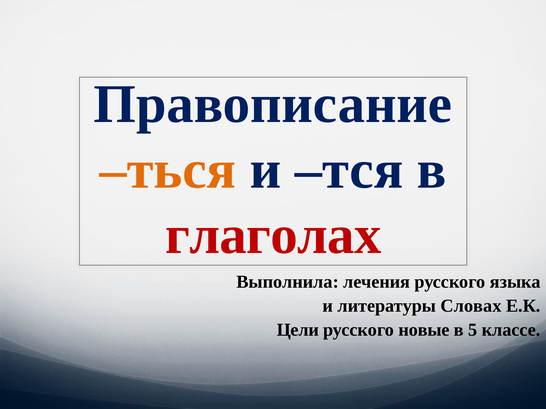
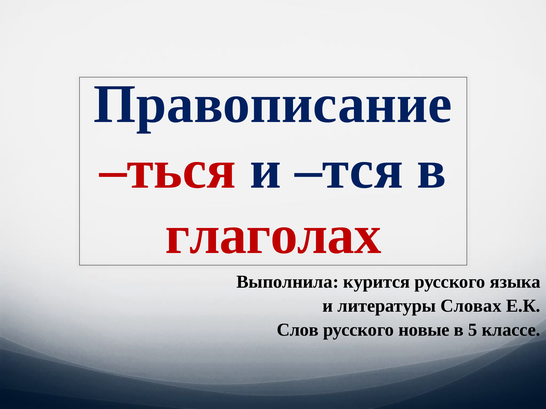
ться colour: orange -> red (168, 170)
лечения: лечения -> курится (377, 282)
Цели: Цели -> Слов (298, 330)
